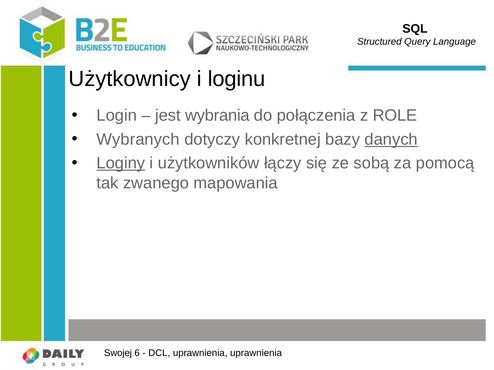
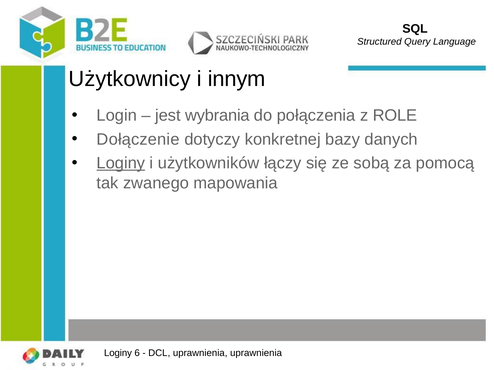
loginu: loginu -> innym (237, 79)
Wybranych: Wybranych -> Dołączenie (138, 140)
danych underline: present -> none (391, 140)
Swojej: Swojej -> Loginy (118, 353)
